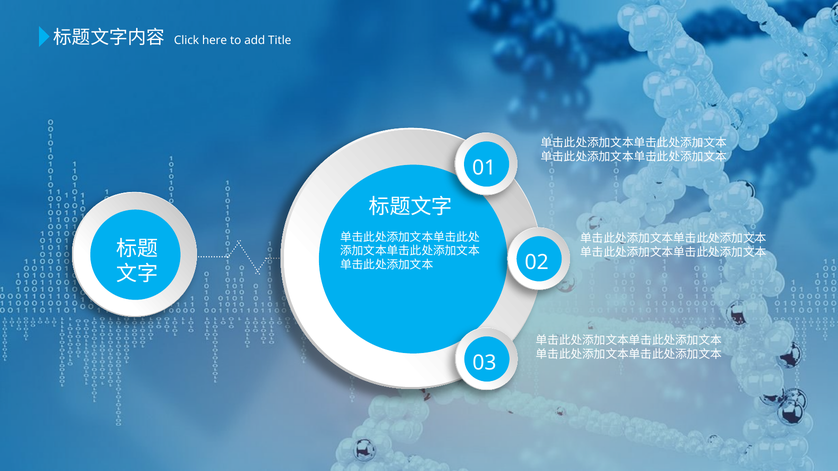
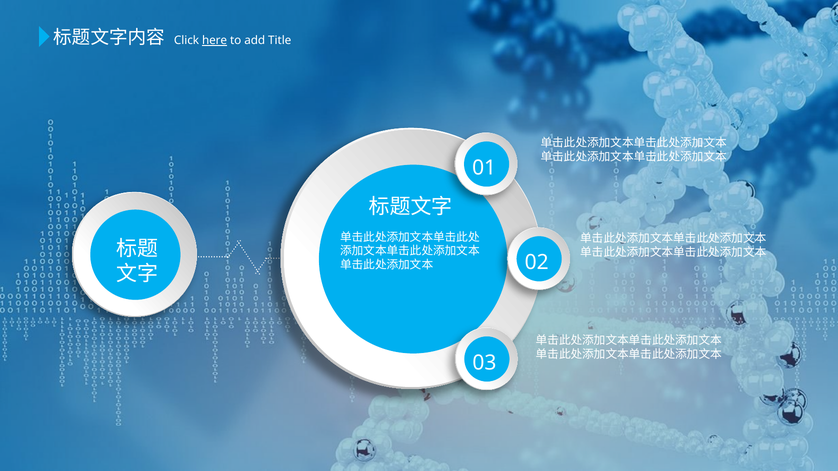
here underline: none -> present (215, 40)
